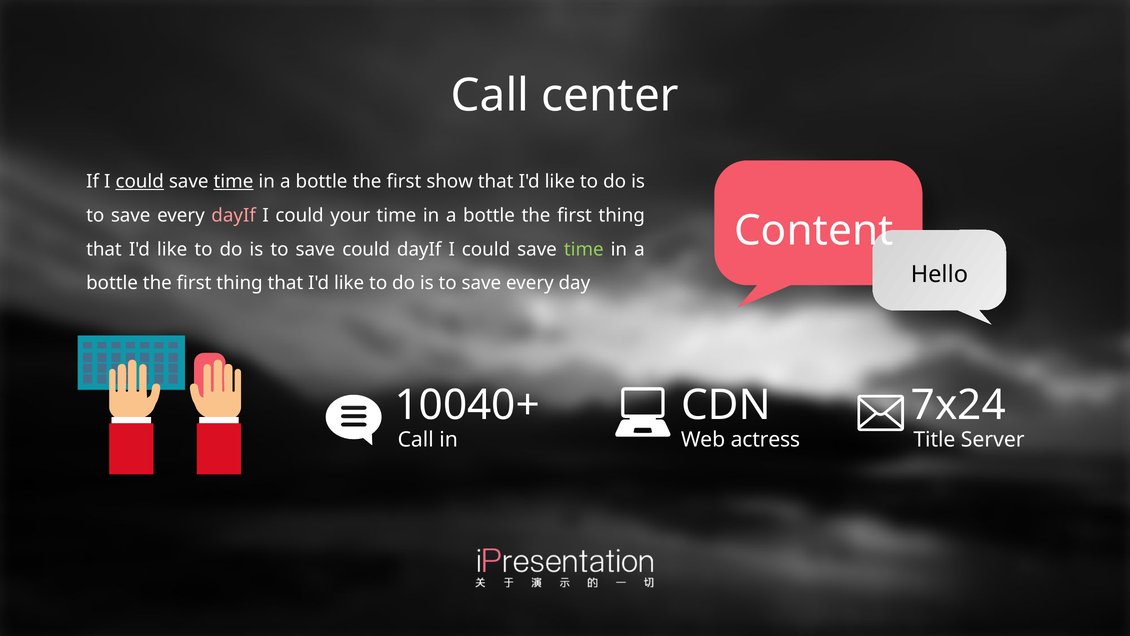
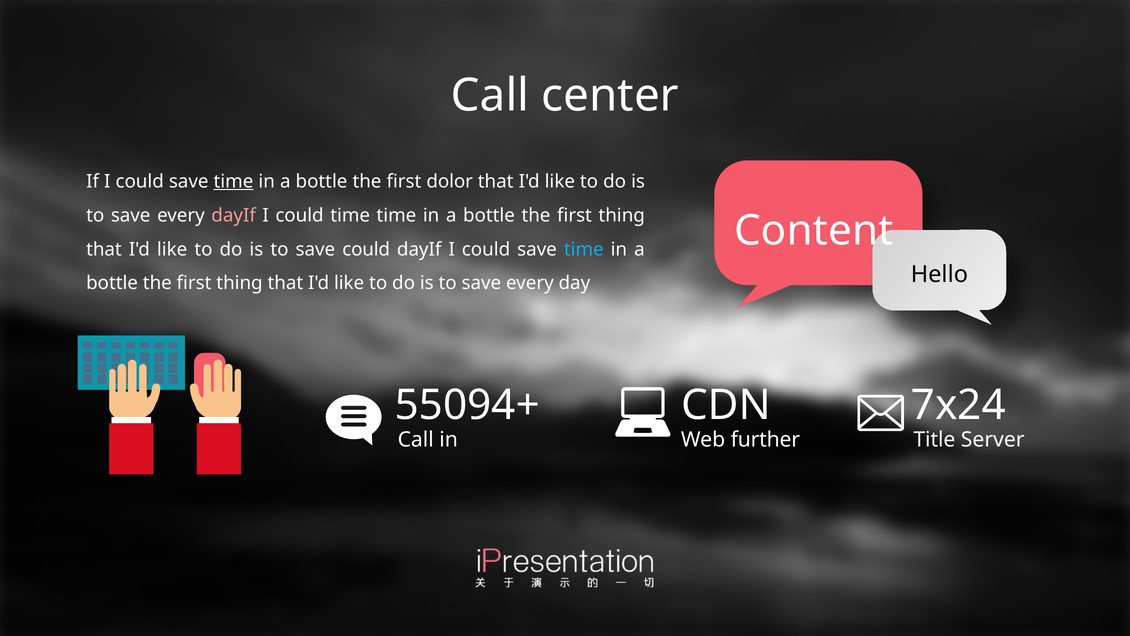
could underline: present -> none (140, 181)
show: show -> dolor (450, 181)
could your: your -> time (350, 215)
time colour: light green -> light blue (584, 249)
10040+: 10040+ -> 55094+ (467, 405)
actress: actress -> further (765, 440)
